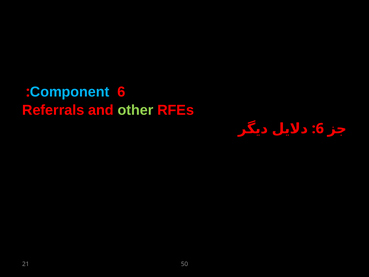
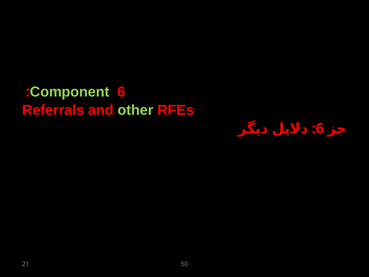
Component colour: light blue -> light green (70, 92)
